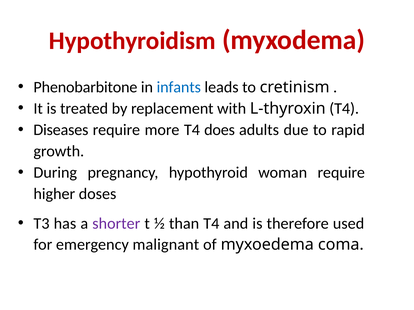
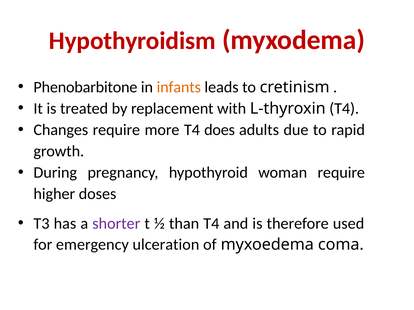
infants colour: blue -> orange (179, 87)
Diseases: Diseases -> Changes (61, 130)
malignant: malignant -> ulceration (166, 245)
